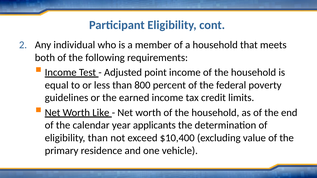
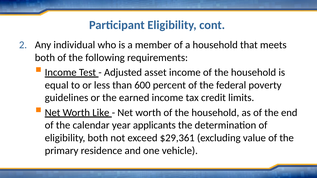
point: point -> asset (156, 73)
800: 800 -> 600 (142, 85)
eligibility than: than -> both (98, 138)
$10,400: $10,400 -> $29,361 (177, 138)
